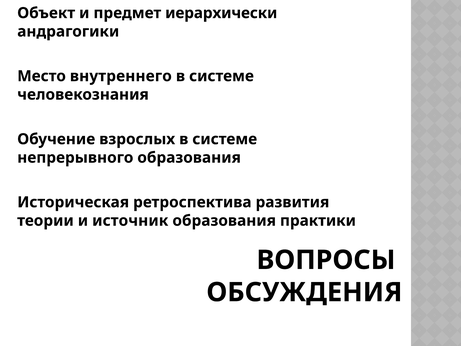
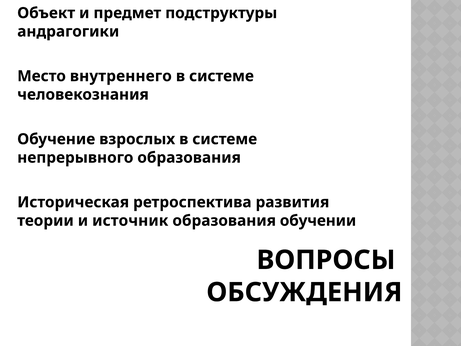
иерархически: иерархически -> подструктуры (221, 13)
практики: практики -> обучении (318, 221)
